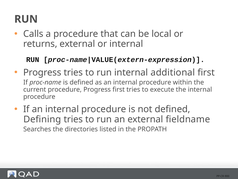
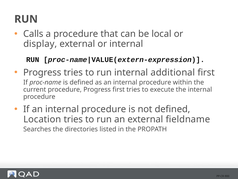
returns: returns -> display (40, 44)
Defining: Defining -> Location (42, 119)
